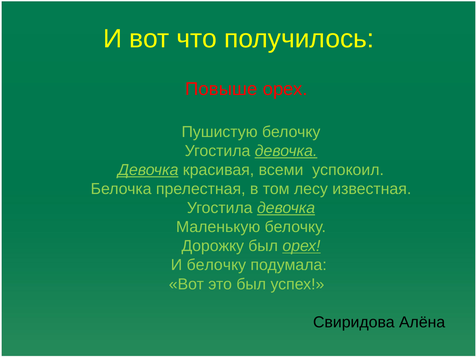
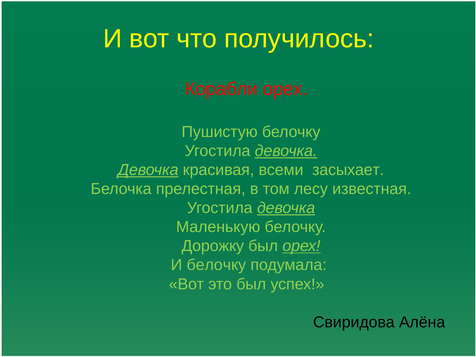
Повыше: Повыше -> Корабли (221, 89)
успокоил: успокоил -> засыхает (348, 170)
